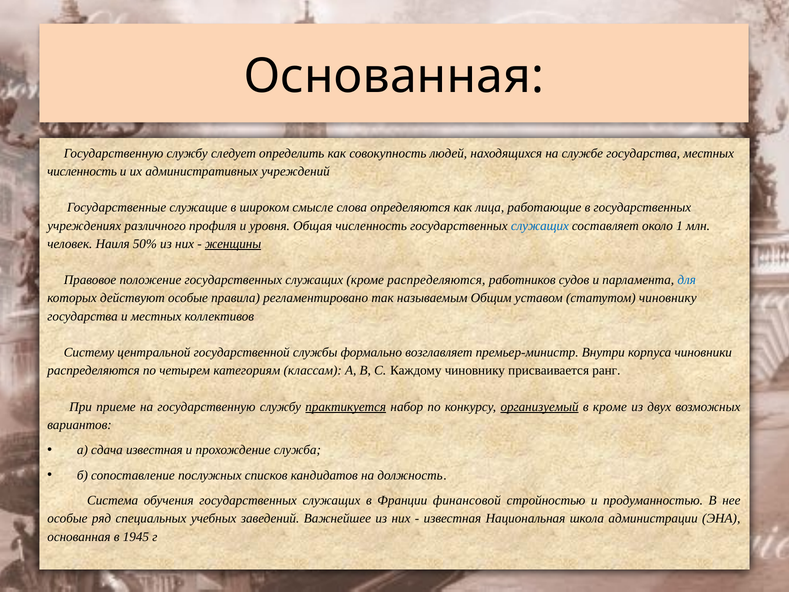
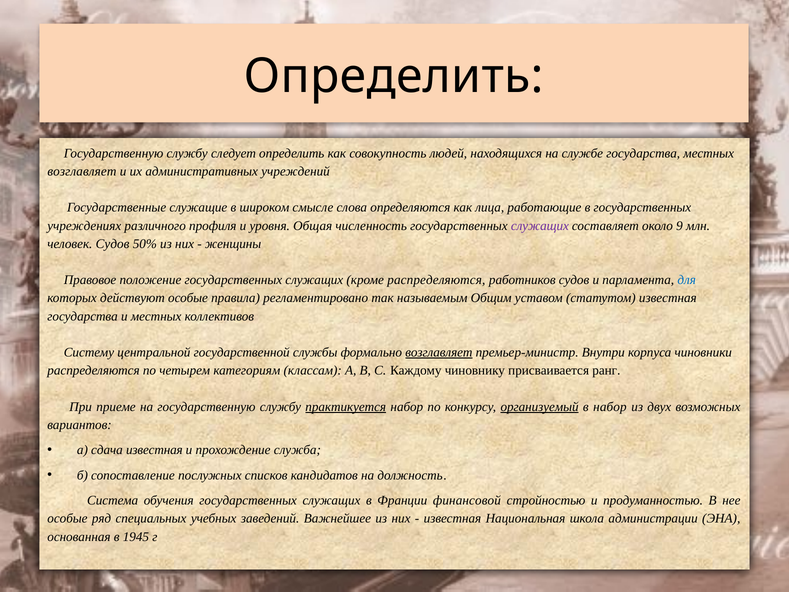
Основанная: Основанная -> Определить (394, 76)
численность: численность -> возглавляет (82, 171)
служащих colour: blue -> purple (540, 226)
1: 1 -> 9 (679, 226)
человек Наиля: Наиля -> Судов (113, 244)
женщины underline: present -> none (233, 244)
статутом чиновнику: чиновнику -> известная (668, 298)
возглавляет underline: none -> present (439, 352)
в кроме: кроме -> набор (610, 407)
